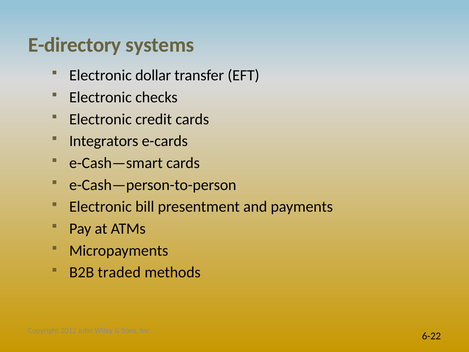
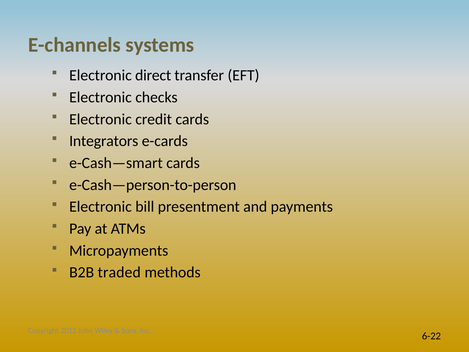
E-directory: E-directory -> E-channels (75, 45)
dollar: dollar -> direct (153, 75)
